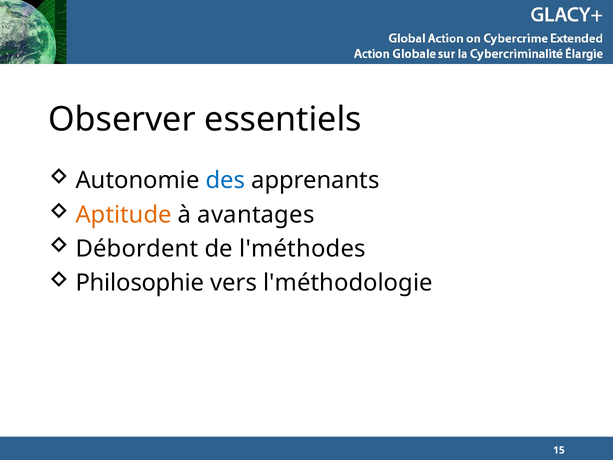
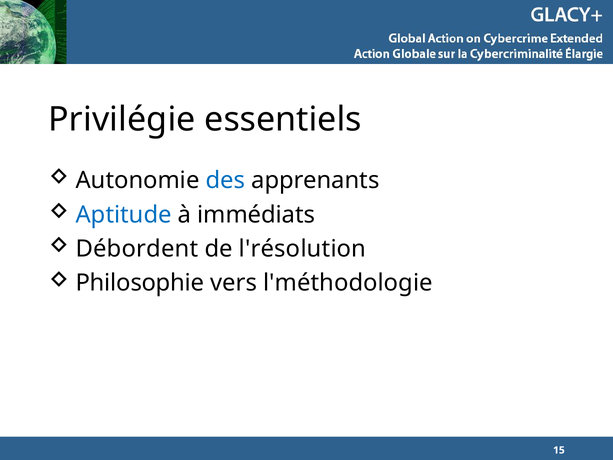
Observer: Observer -> Privilégie (122, 119)
Aptitude colour: orange -> blue (124, 215)
avantages: avantages -> immédiats (256, 215)
l'méthodes: l'méthodes -> l'résolution (303, 249)
